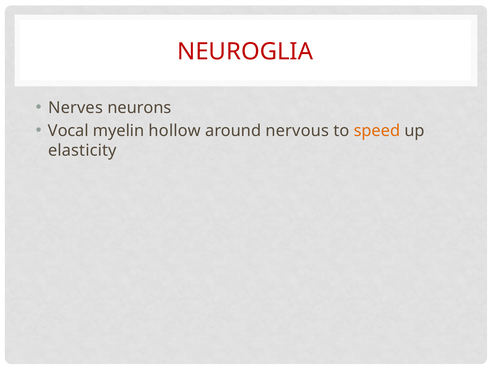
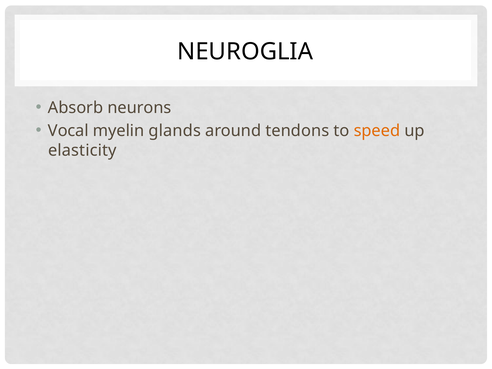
NEUROGLIA colour: red -> black (245, 52)
Nerves: Nerves -> Absorb (76, 108)
hollow: hollow -> glands (175, 131)
nervous: nervous -> tendons (297, 131)
